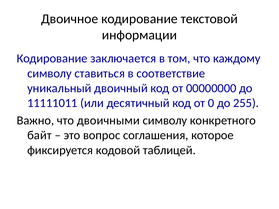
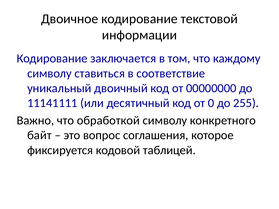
11111011: 11111011 -> 11141111 (52, 103)
двоичными: двоичными -> обработкой (108, 121)
